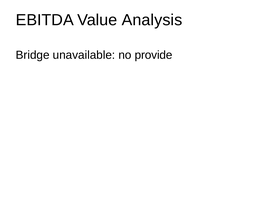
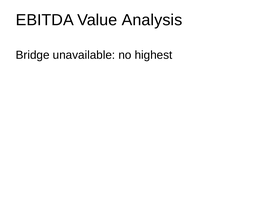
provide: provide -> highest (154, 55)
